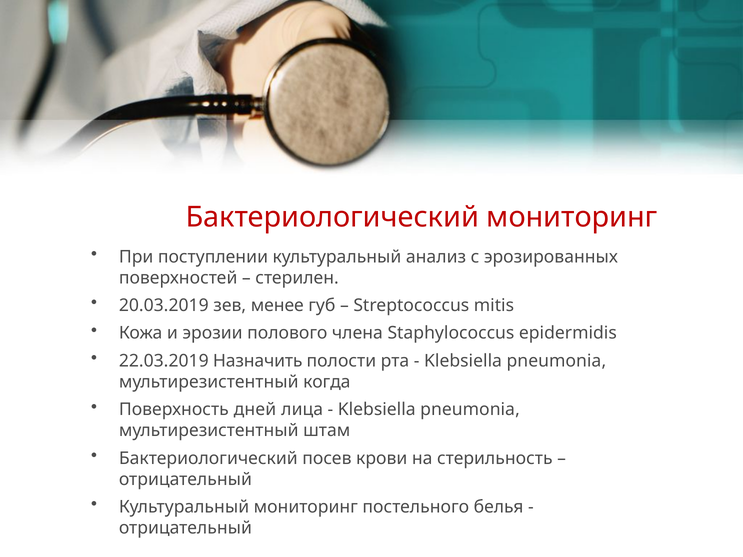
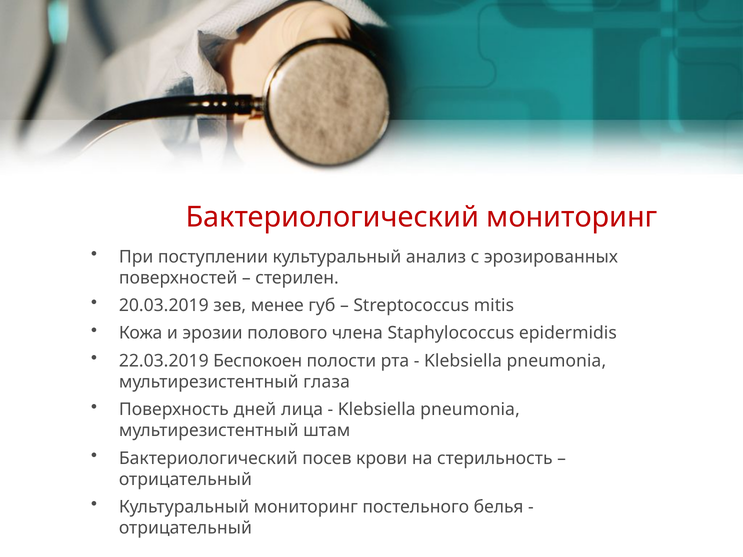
Назначить: Назначить -> Беспокоен (258, 361)
когда: когда -> глаза (327, 382)
